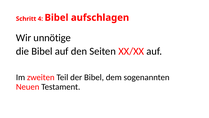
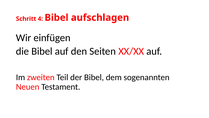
unnötige: unnötige -> einfügen (52, 38)
